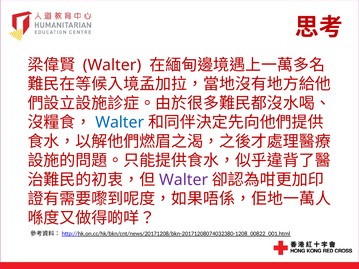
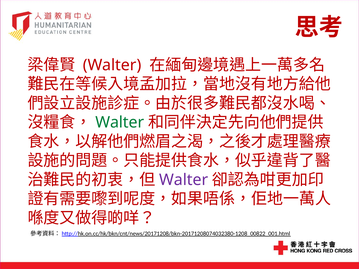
Walter colour: blue -> green (120, 123)
